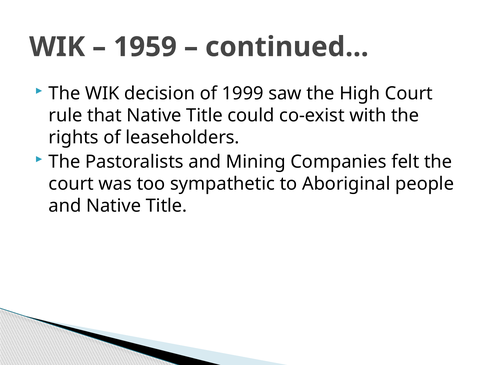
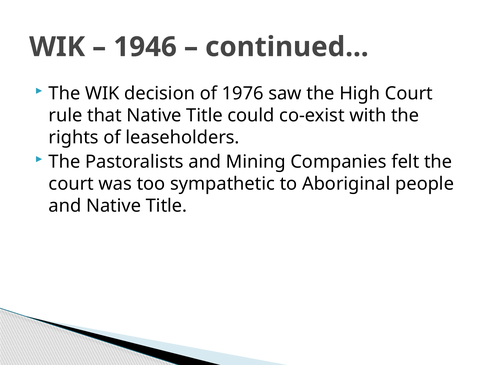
1959: 1959 -> 1946 (145, 47)
1999: 1999 -> 1976 (243, 94)
